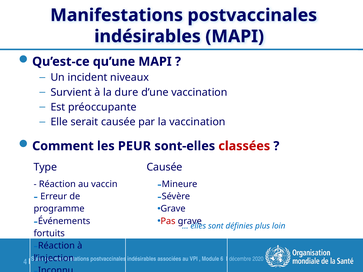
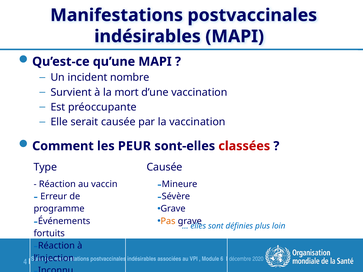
niveaux: niveaux -> nombre (130, 78)
dure: dure -> mort (127, 92)
Pas colour: red -> orange (168, 221)
